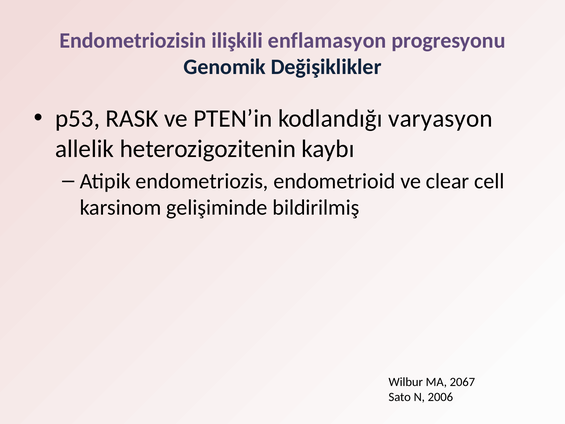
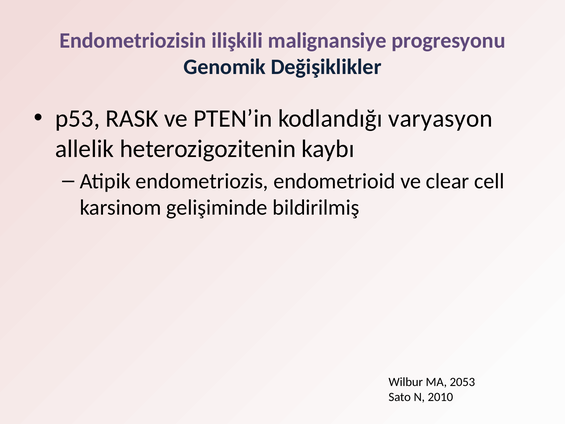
enflamasyon: enflamasyon -> malignansiye (327, 41)
2067: 2067 -> 2053 (462, 382)
2006: 2006 -> 2010 (440, 397)
